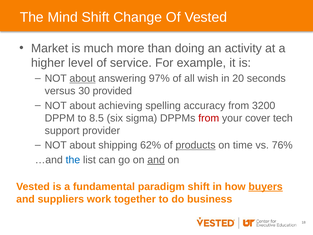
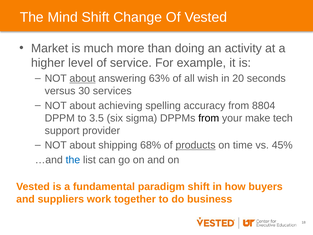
97%: 97% -> 63% (159, 78)
provided: provided -> services (112, 91)
3200: 3200 -> 8804 (264, 106)
8.5: 8.5 -> 3.5 (97, 118)
from colour: red -> black (209, 118)
cover: cover -> make (258, 118)
62%: 62% -> 68% (151, 145)
76%: 76% -> 45% (282, 145)
and underline: present -> none (156, 160)
buyers underline: present -> none (266, 186)
